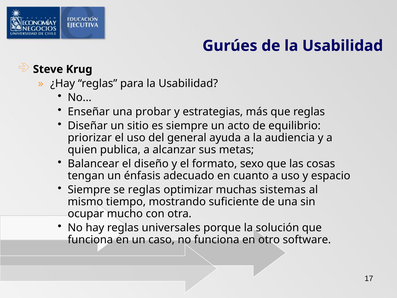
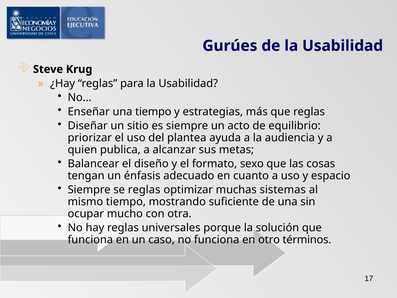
una probar: probar -> tiempo (153, 112)
general: general -> plantea (187, 138)
software: software -> términos (307, 239)
